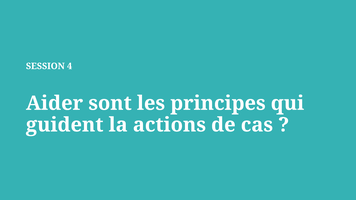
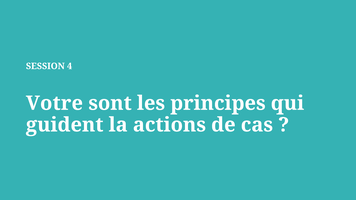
Aider: Aider -> Votre (54, 103)
